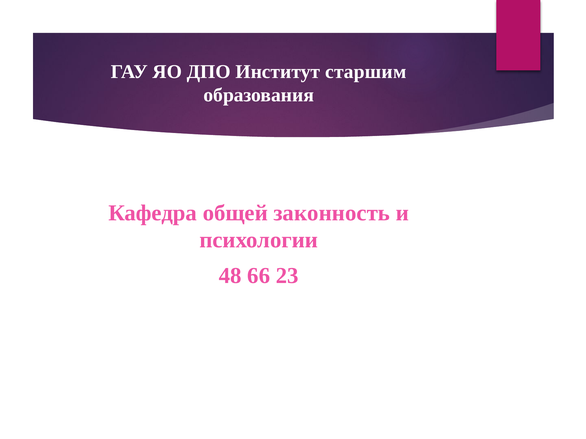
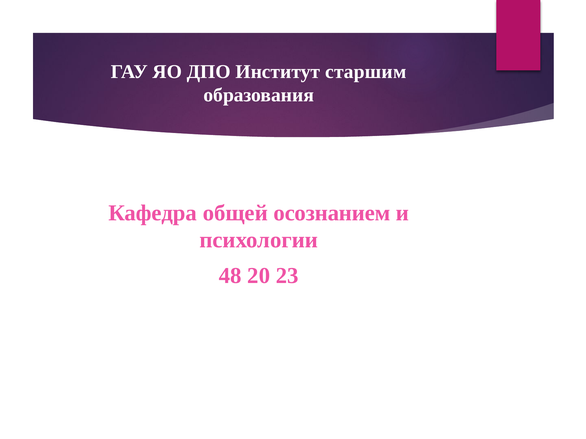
законность: законность -> осознанием (332, 213)
66: 66 -> 20 (259, 276)
